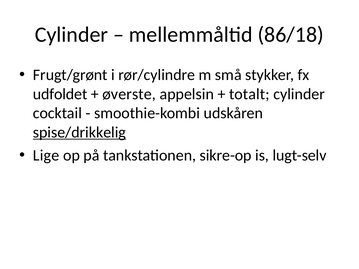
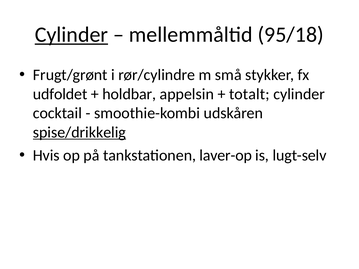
Cylinder underline: none -> present (71, 35)
86/18: 86/18 -> 95/18 (291, 35)
øverste: øverste -> holdbar (129, 94)
Lige: Lige -> Hvis (46, 156)
sikre-op: sikre-op -> laver-op (226, 156)
